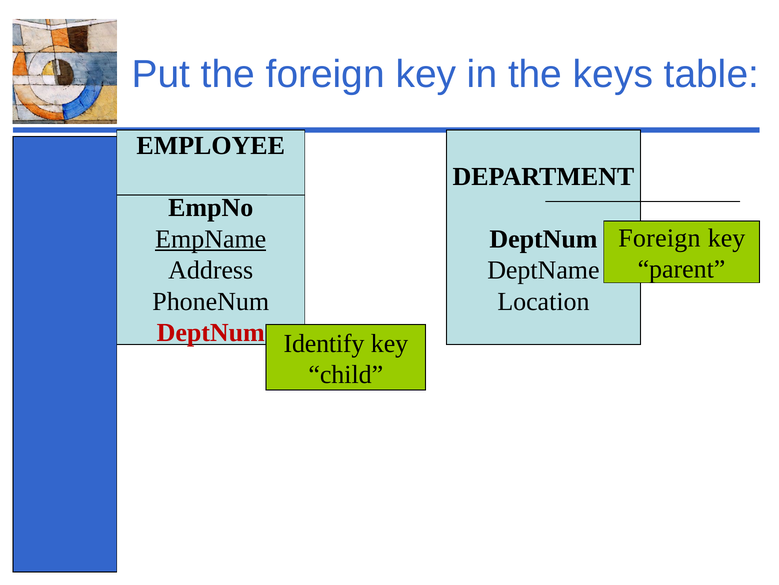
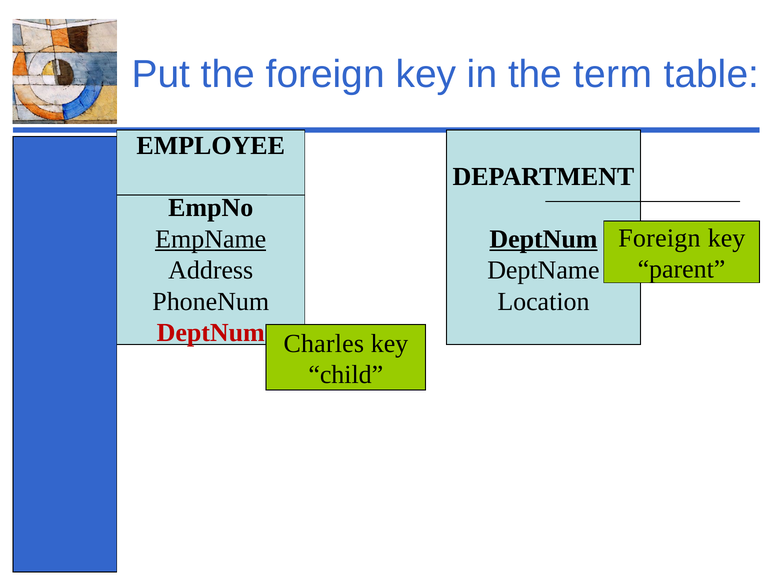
keys: keys -> term (613, 74)
DeptNum underline: none -> present (543, 239)
Identify: Identify -> Charles (324, 343)
